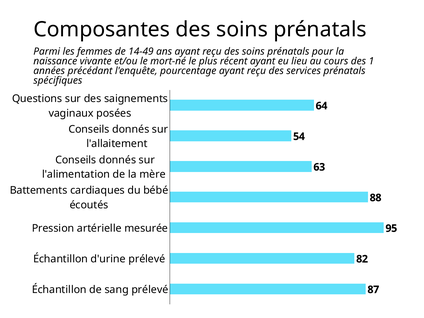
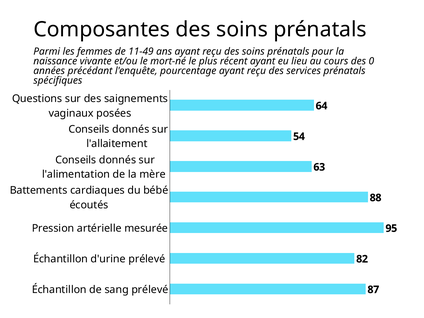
14-49: 14-49 -> 11-49 (141, 51)
1: 1 -> 0 (371, 61)
